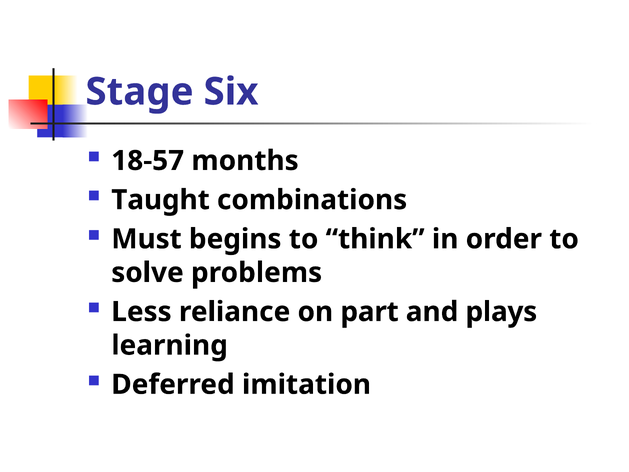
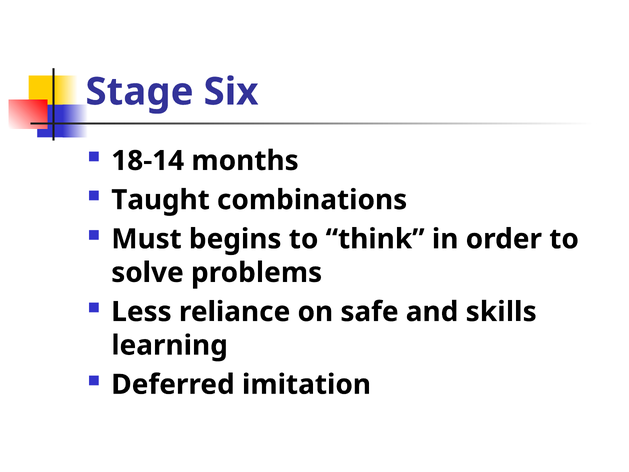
18-57: 18-57 -> 18-14 (148, 161)
part: part -> safe (369, 312)
plays: plays -> skills (501, 312)
